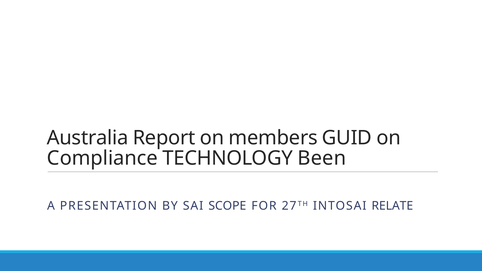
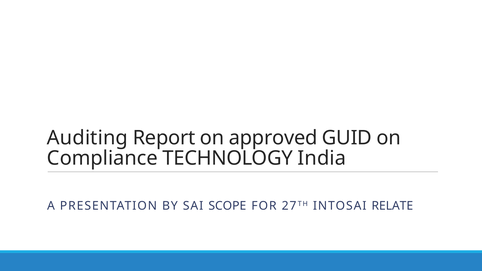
Australia: Australia -> Auditing (87, 138)
members: members -> approved (273, 138)
Been: Been -> India (322, 158)
